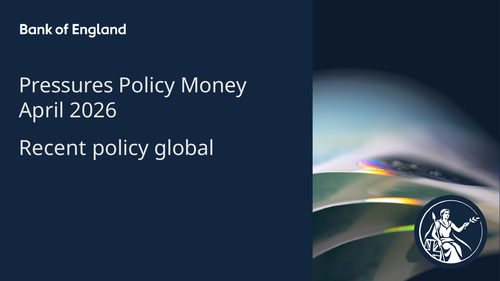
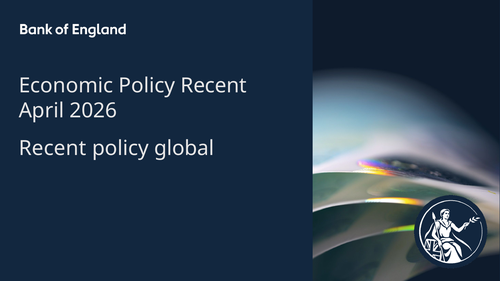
Pressures: Pressures -> Economic (66, 86)
Policy Money: Money -> Recent (214, 86)
